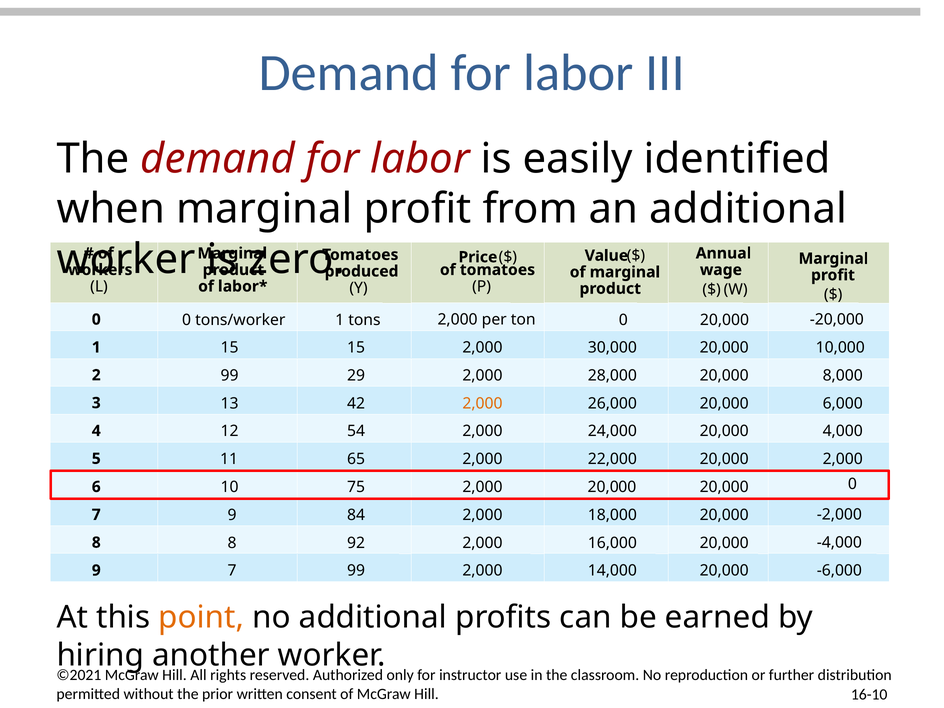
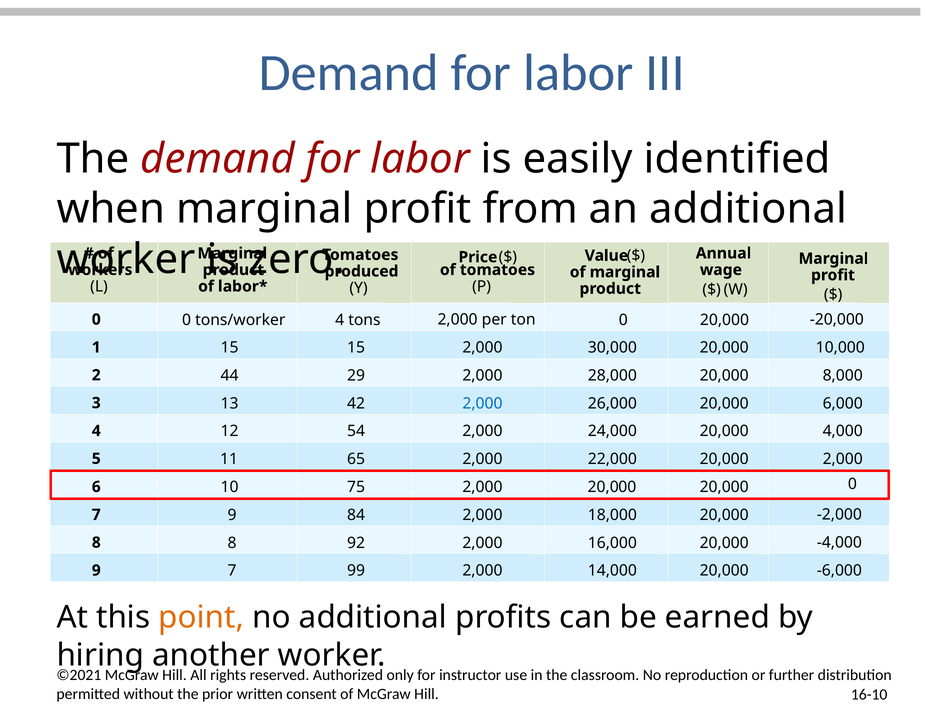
tons/worker 1: 1 -> 4 (340, 320)
2 99: 99 -> 44 (230, 376)
2,000 colour: orange -> blue (482, 403)
